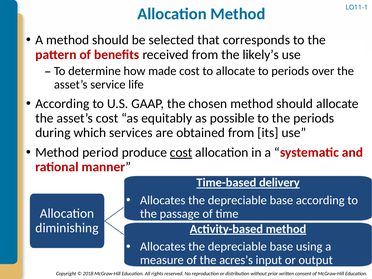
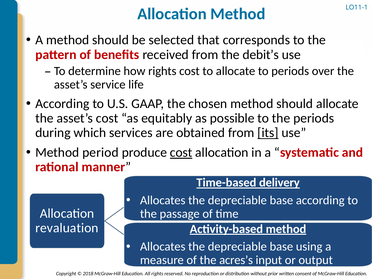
likely’s: likely’s -> debit’s (261, 55)
how made: made -> rights (162, 71)
its underline: none -> present (268, 133)
diminishing: diminishing -> revaluation (67, 228)
